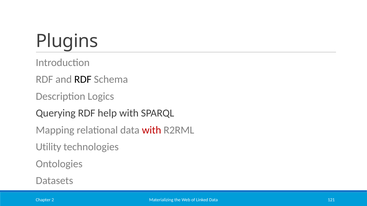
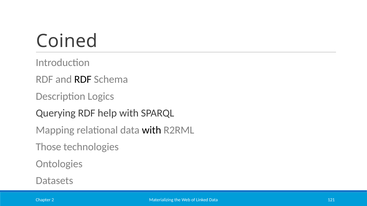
Plugins: Plugins -> Coined (67, 41)
with colour: red -> black (152, 130)
Utility: Utility -> Those (48, 147)
